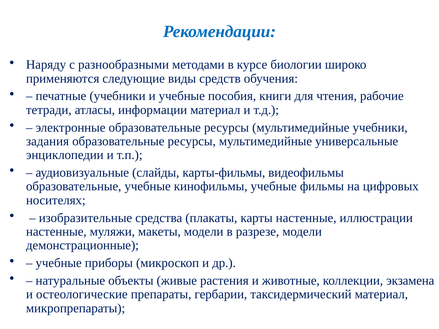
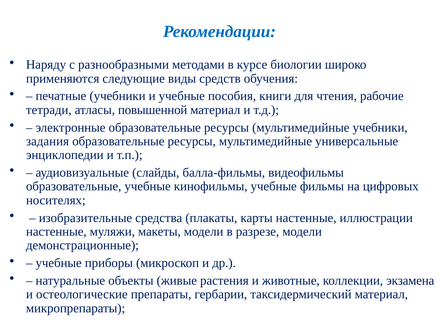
информации: информации -> повышенной (153, 110)
карты-фильмы: карты-фильмы -> балла-фильмы (224, 173)
